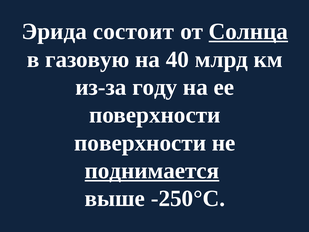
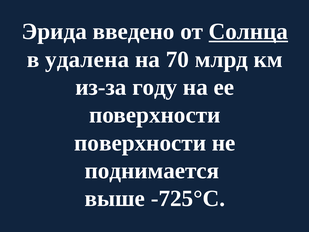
состоит: состоит -> введено (134, 31)
газовую: газовую -> удалена (87, 59)
40: 40 -> 70 (177, 59)
поднимается underline: present -> none (152, 171)
-250°С: -250°С -> -725°С (188, 198)
